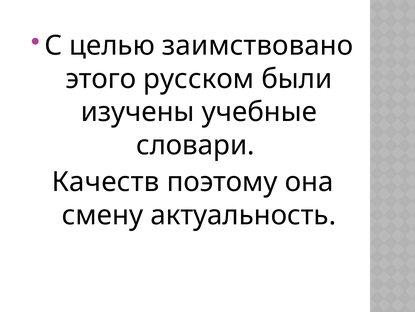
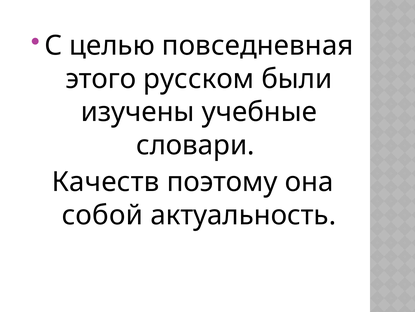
заимствовано: заимствовано -> повседневная (258, 45)
смену: смену -> собой (102, 215)
